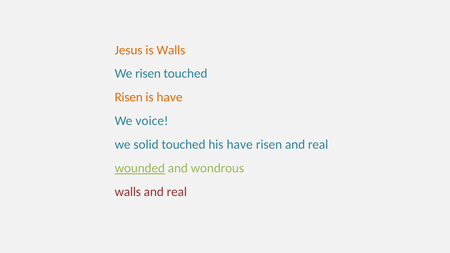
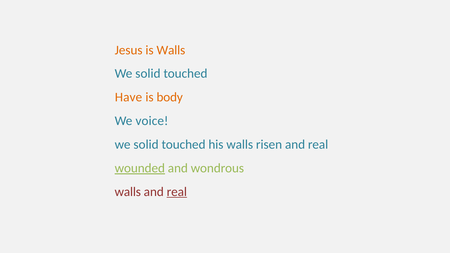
risen: risen -> solid (148, 74)
Risen: Risen -> Have (129, 97)
is have: have -> body (170, 97)
his have: have -> walls (240, 145)
real underline: none -> present (177, 192)
